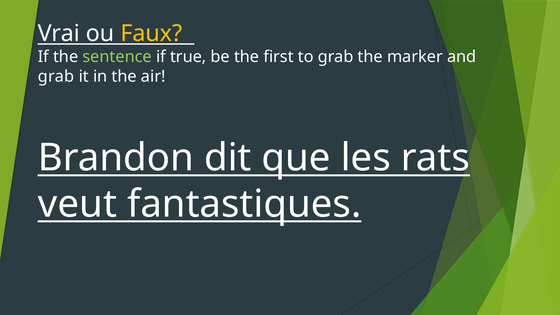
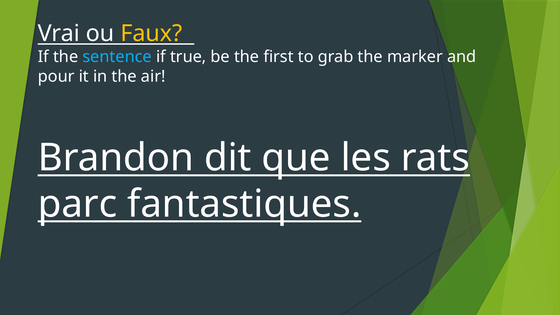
sentence colour: light green -> light blue (117, 57)
grab: grab -> pour (56, 76)
veut: veut -> parc (78, 204)
